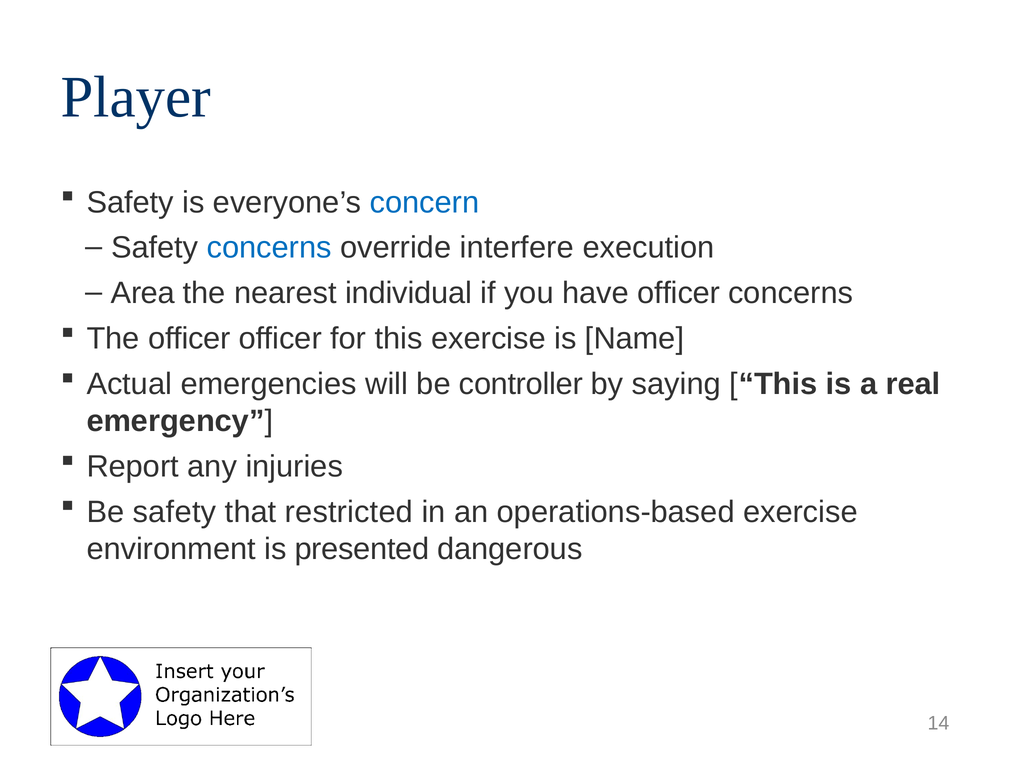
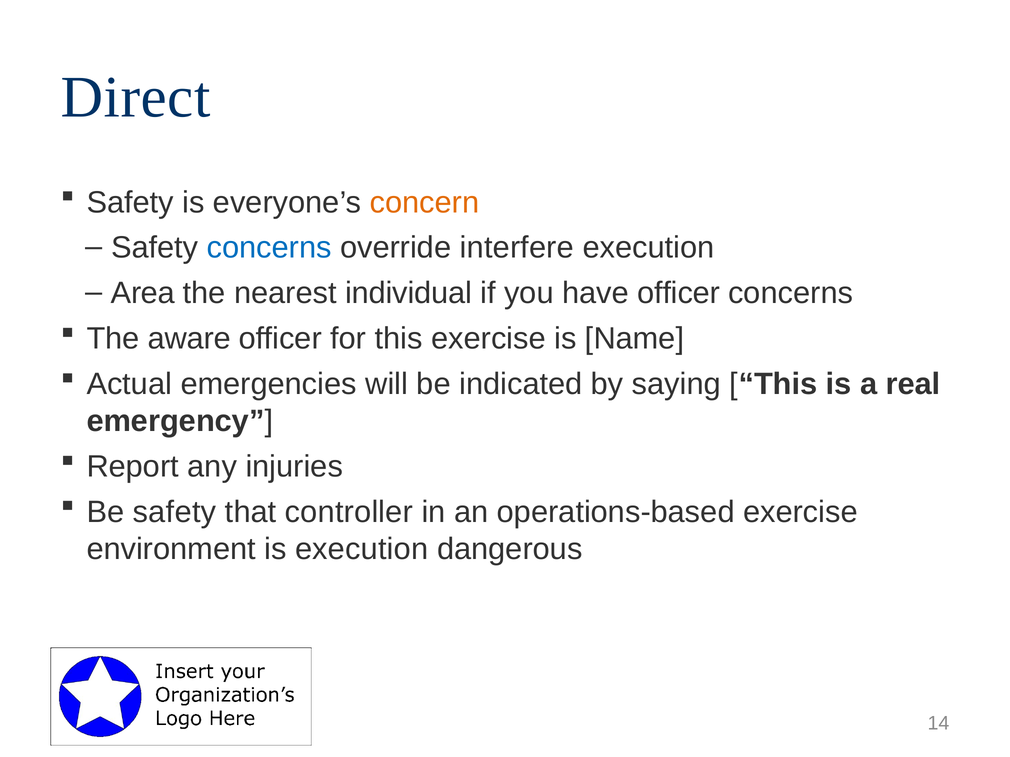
Player: Player -> Direct (136, 98)
concern colour: blue -> orange (424, 202)
The officer: officer -> aware (189, 339)
controller: controller -> indicated (521, 384)
restricted: restricted -> controller (349, 512)
is presented: presented -> execution (362, 549)
